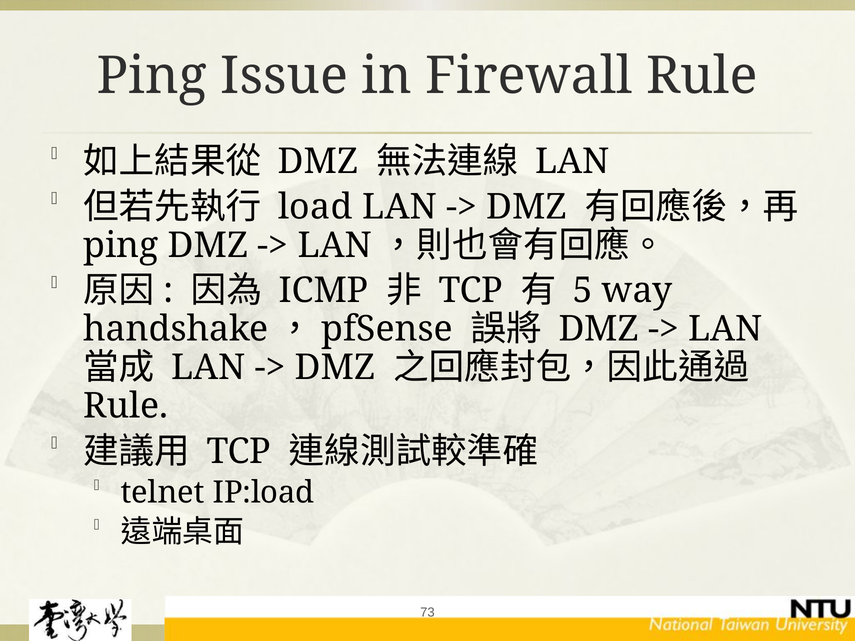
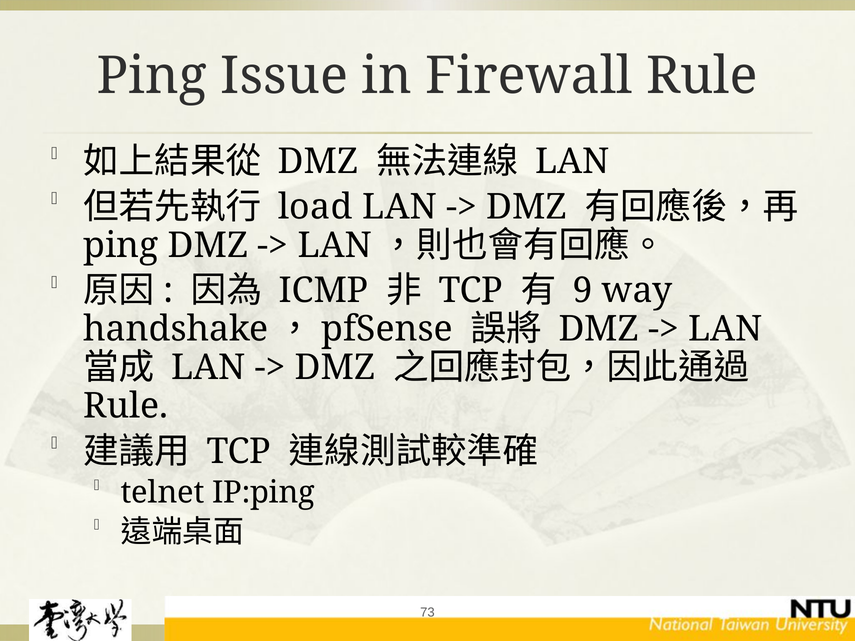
5: 5 -> 9 (583, 291)
IP:load: IP:load -> IP:ping (264, 493)
